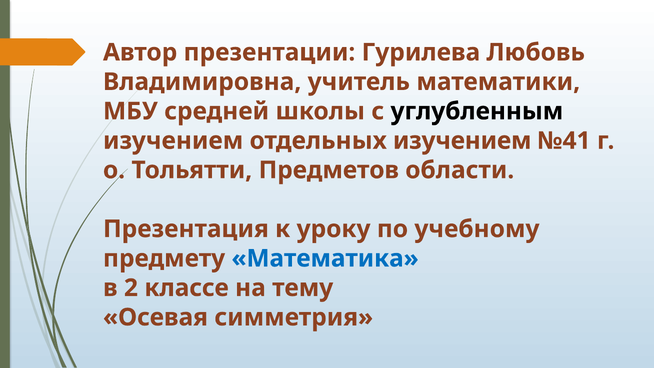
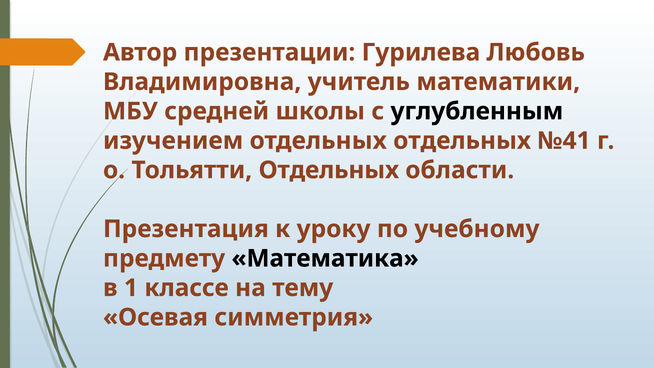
отдельных изучением: изучением -> отдельных (462, 141)
Тольятти Предметов: Предметов -> Отдельных (329, 170)
Математика colour: blue -> black (325, 258)
2: 2 -> 1 (131, 288)
